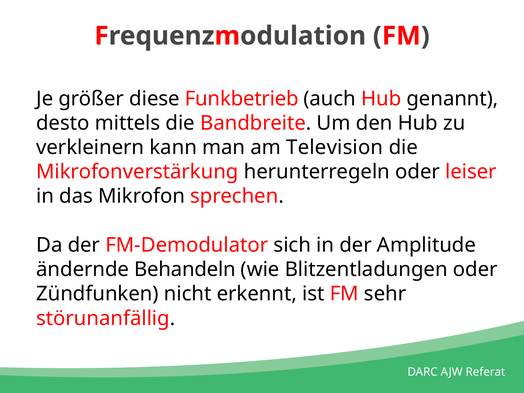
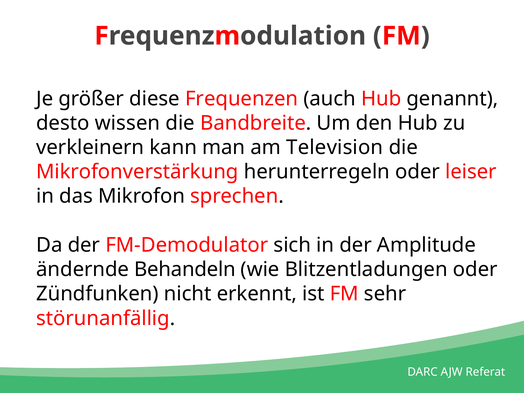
Funkbetrieb: Funkbetrieb -> Frequenzen (242, 99)
mittels: mittels -> wissen (127, 123)
